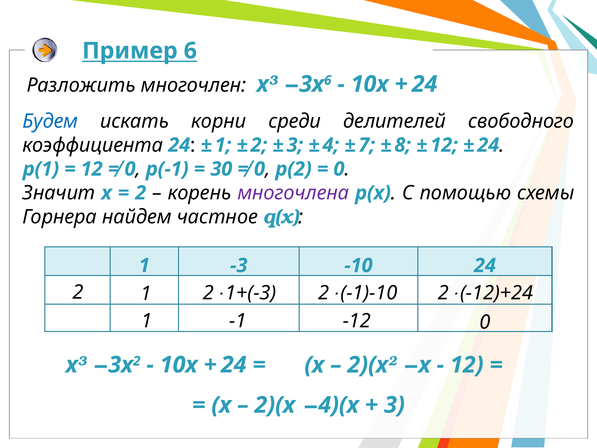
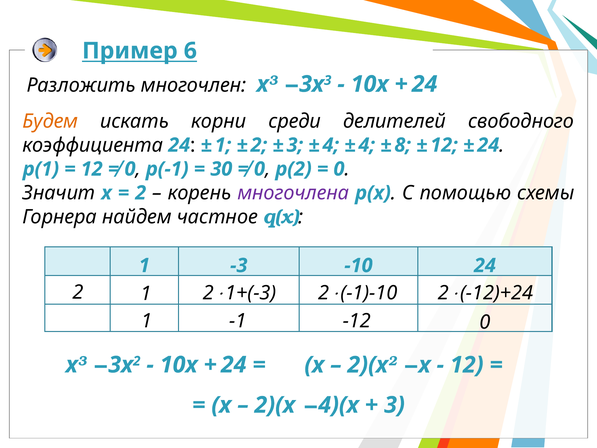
6: 6 -> 3 (328, 80)
Будем colour: blue -> orange (50, 121)
7: 7 -> 4 (367, 145)
